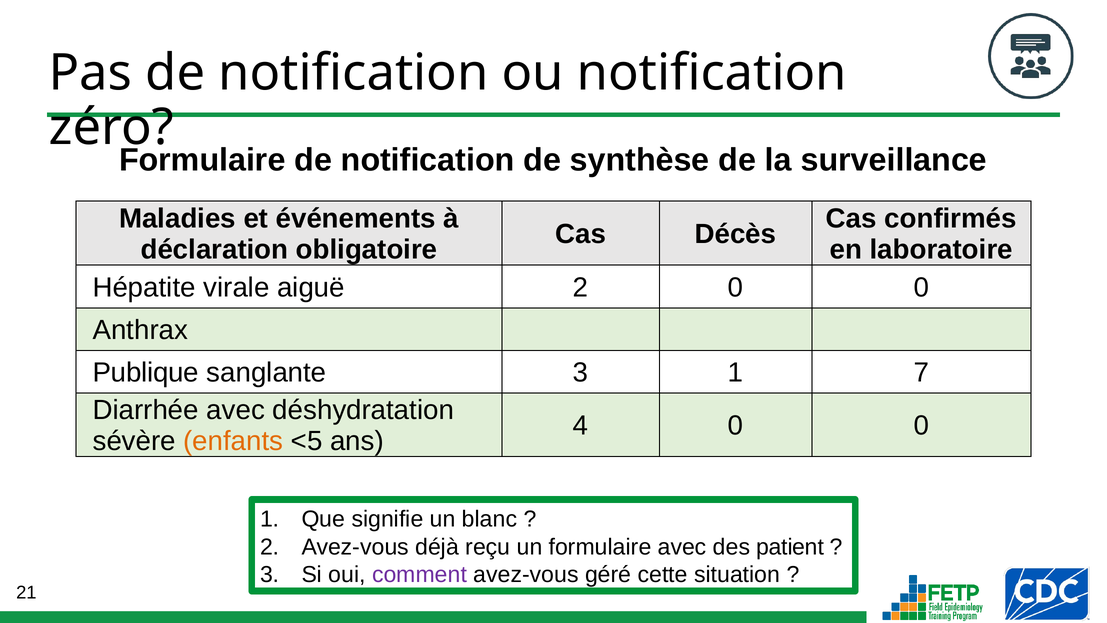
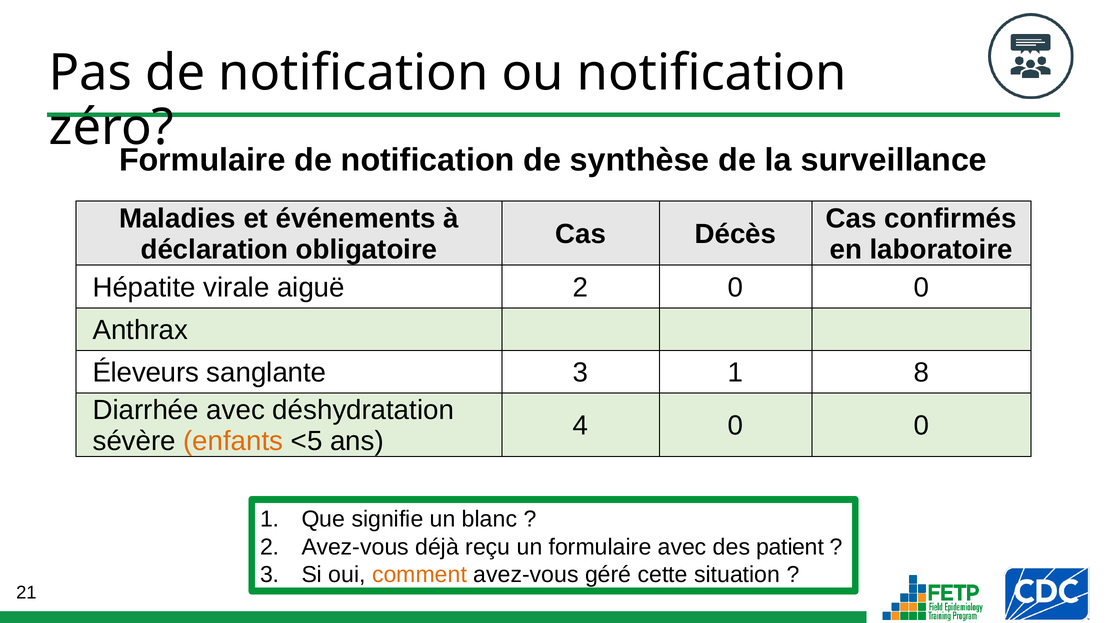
Publique: Publique -> Éleveurs (146, 372)
7: 7 -> 8 (921, 372)
comment colour: purple -> orange (420, 574)
